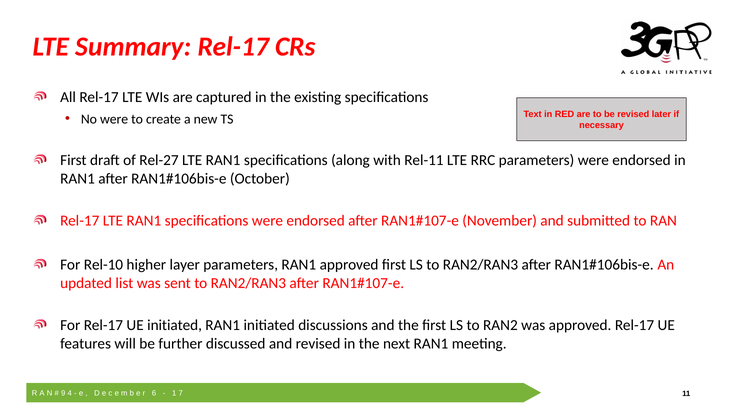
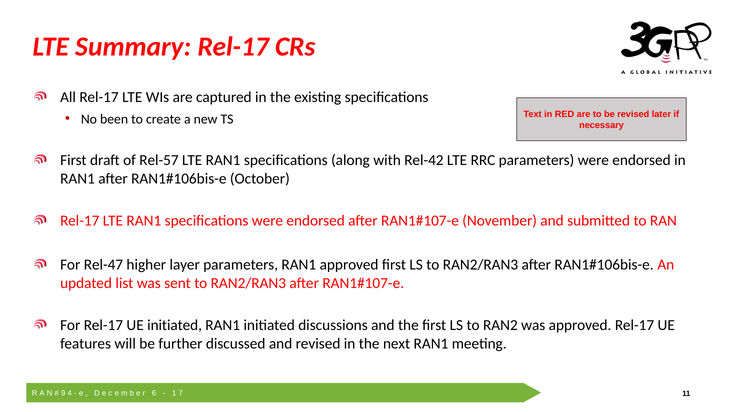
No were: were -> been (114, 119)
Rel-27: Rel-27 -> Rel-57 (159, 160)
Rel-11: Rel-11 -> Rel-42 (424, 160)
Rel-10: Rel-10 -> Rel-47 (103, 265)
